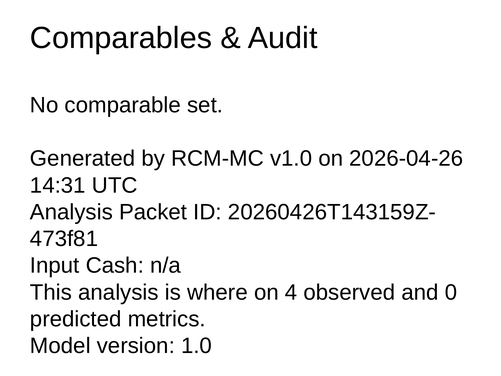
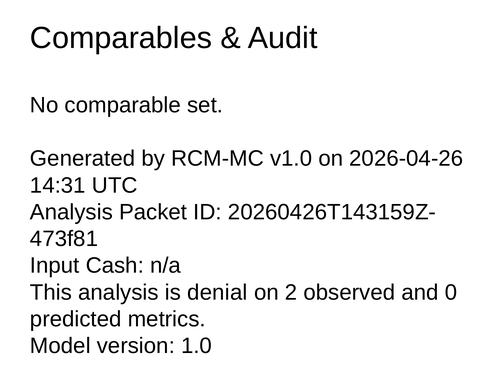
where: where -> denial (217, 292)
4: 4 -> 2 (291, 292)
